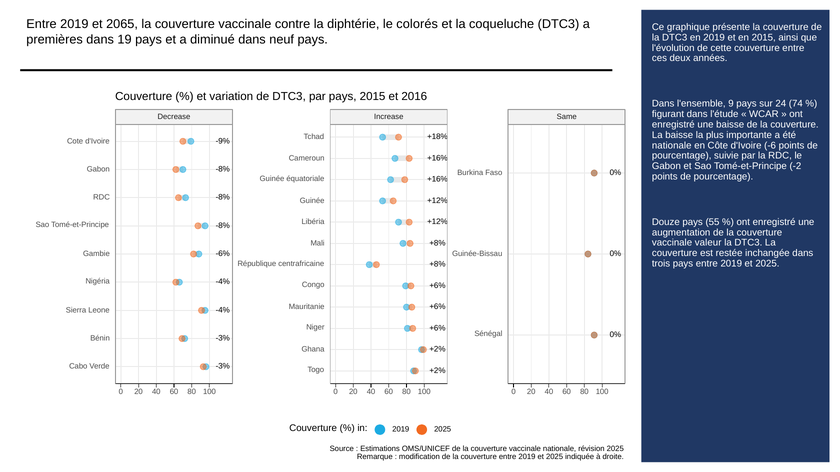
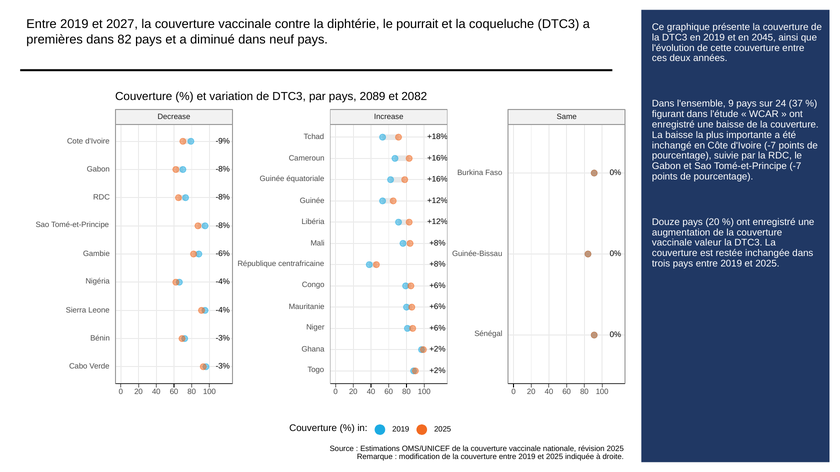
2065: 2065 -> 2027 (122, 24)
colorés: colorés -> pourrait (417, 24)
en 2015: 2015 -> 2045 (764, 38)
19: 19 -> 82 (124, 39)
pays 2015: 2015 -> 2089 (373, 97)
2016: 2016 -> 2082 (414, 97)
74: 74 -> 37 (796, 104)
nationale: nationale -> inchangé (672, 145)
d'Ivoire -6: -6 -> -7 (770, 145)
Tomé-et-Principe -2: -2 -> -7 (795, 166)
pays 55: 55 -> 20 (712, 222)
